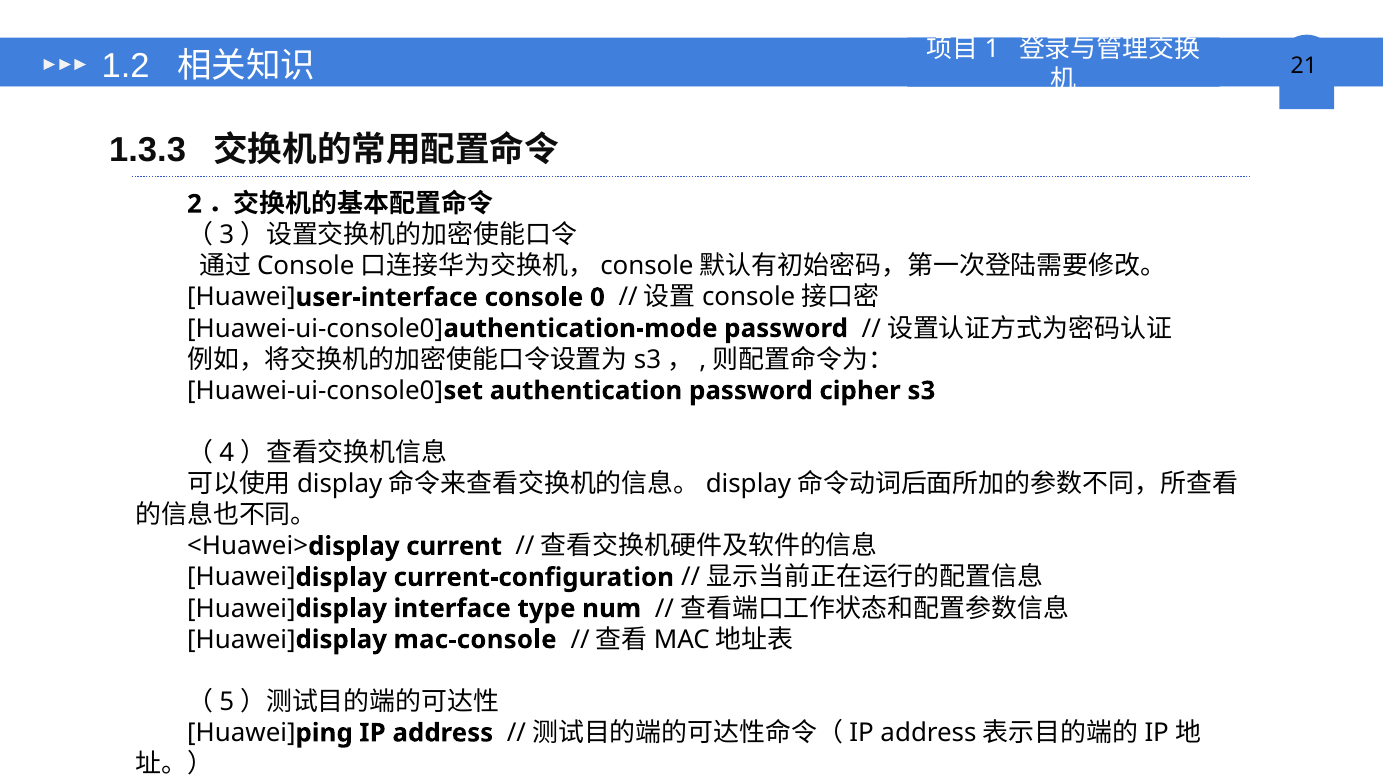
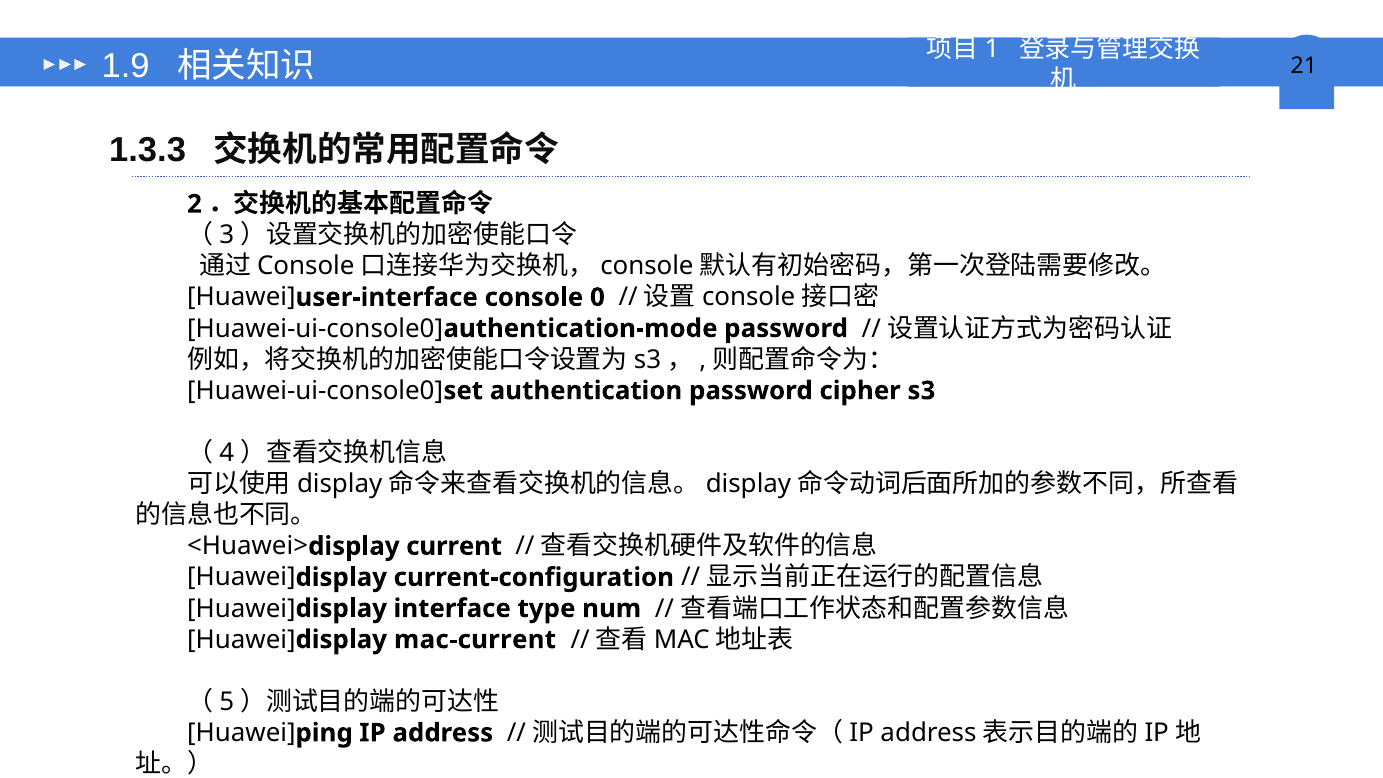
1.2: 1.2 -> 1.9 (126, 66)
mac-console: mac-console -> mac-current (475, 639)
